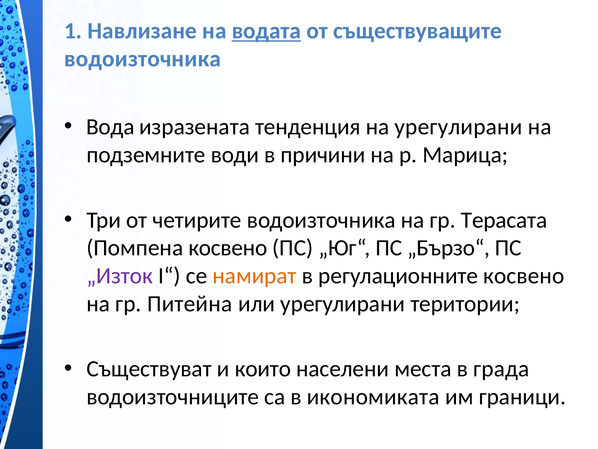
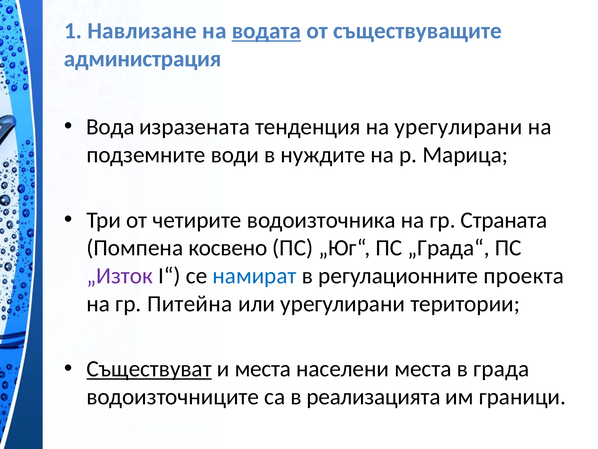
водоизточника: водоизточника -> администрация (143, 59)
причини: причини -> нуждите (323, 155)
Терасата: Терасата -> Страната (504, 220)
„Бързо“: „Бързо“ -> „Града“ (449, 248)
намират colour: orange -> blue (255, 276)
регулационните косвено: косвено -> проекта (524, 276)
Съществуват underline: none -> present (149, 369)
и които: които -> места (263, 369)
икономиката: икономиката -> реализацията (373, 396)
